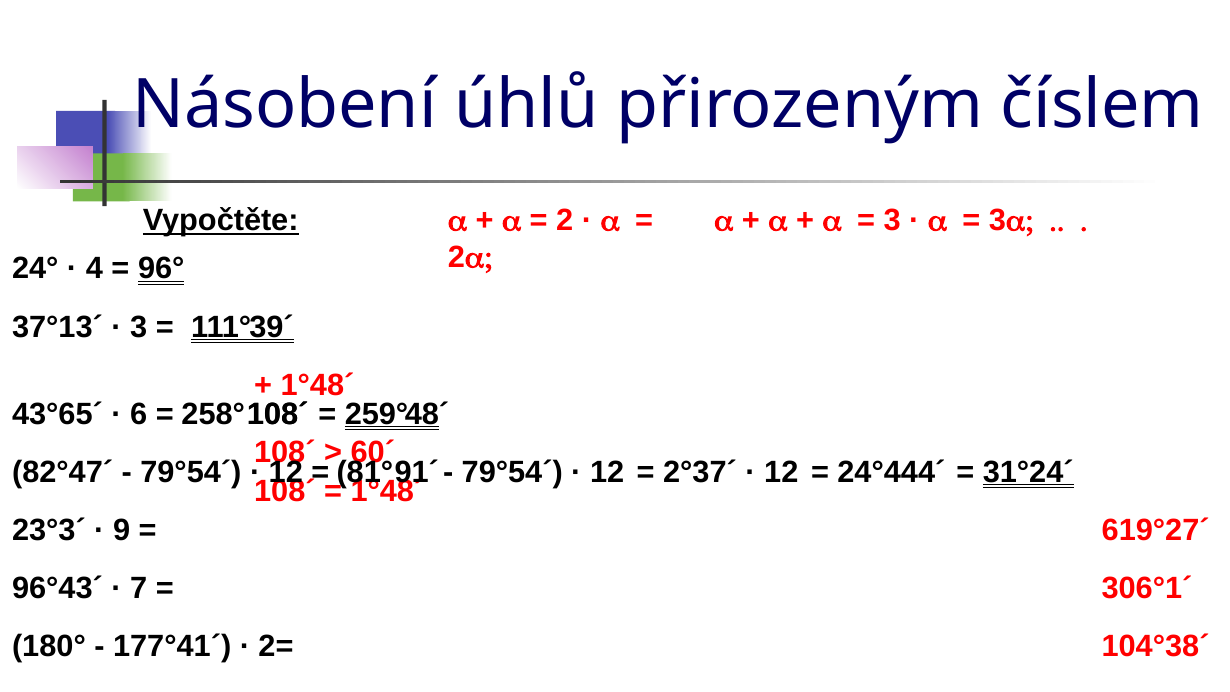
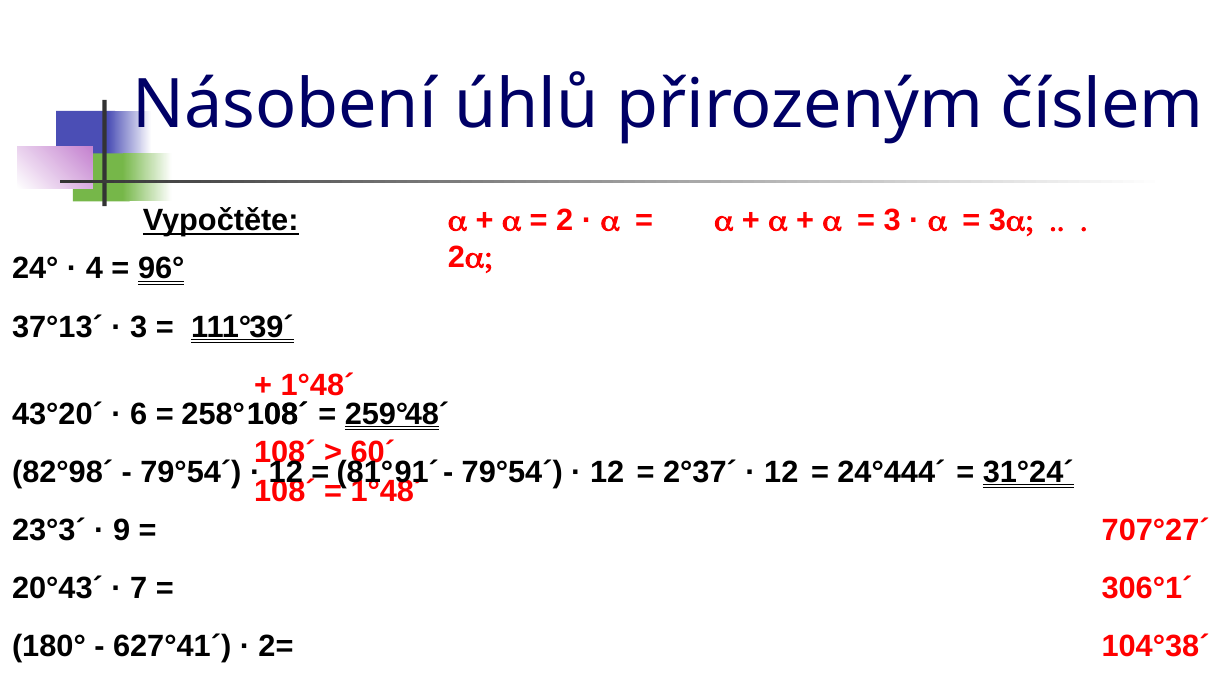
43°65´: 43°65´ -> 43°20´ (57, 414)
82°47´: 82°47´ -> 82°98´ (63, 472)
619°27´: 619°27´ -> 707°27´ (1156, 530)
96°43´: 96°43´ -> 20°43´ (57, 588)
177°41´: 177°41´ -> 627°41´ (172, 646)
